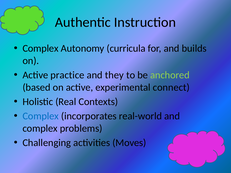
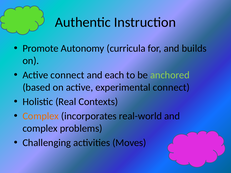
Complex: Complex -> Promote (41, 48)
Active practice: practice -> connect (67, 75)
they: they -> each (114, 75)
Complex colour: blue -> orange (41, 116)
